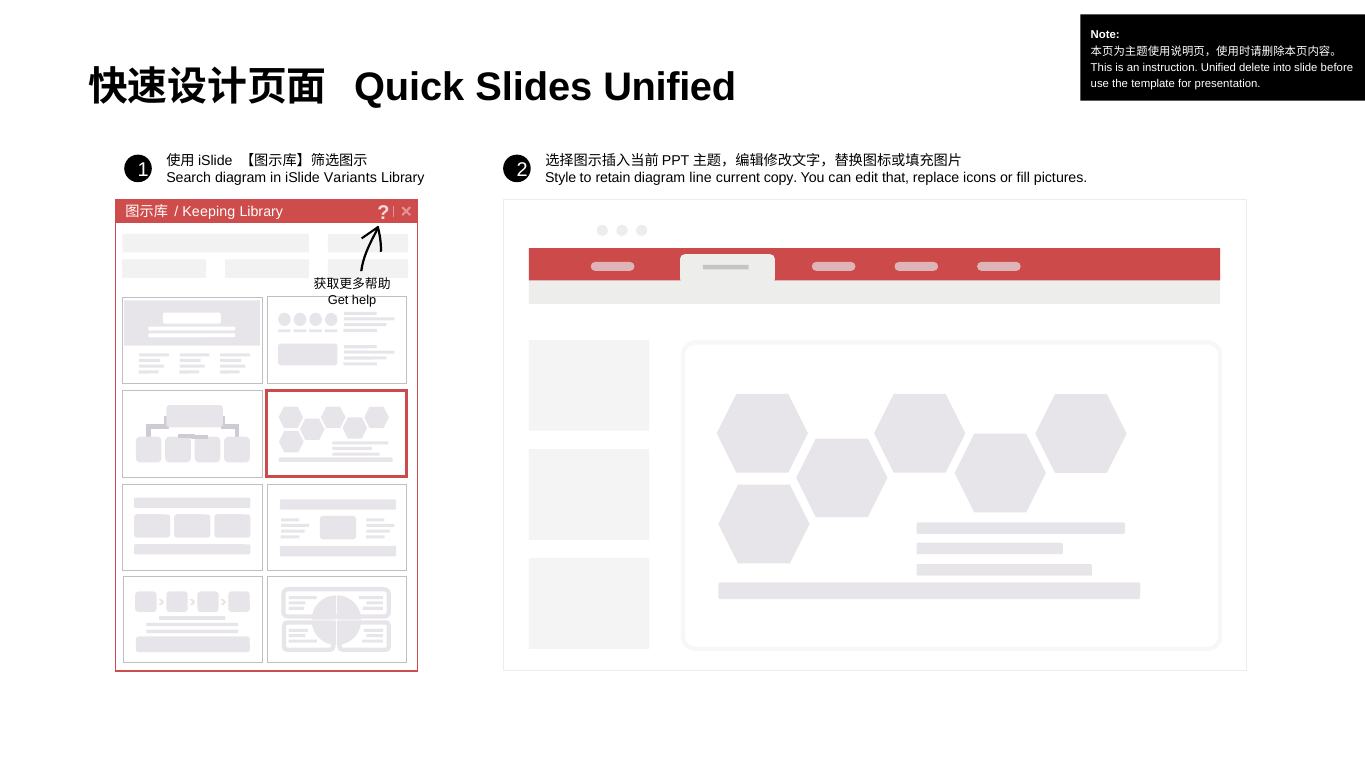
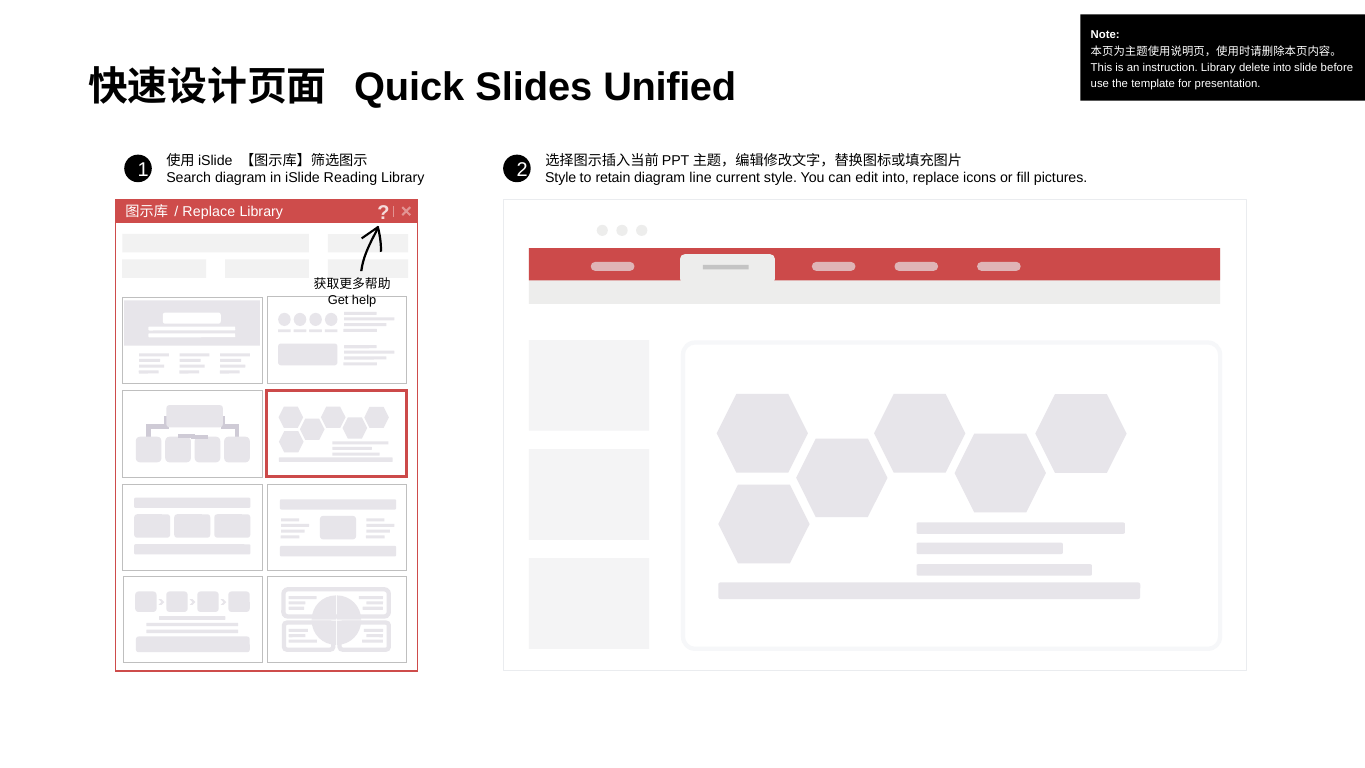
instruction Unified: Unified -> Library (1218, 68)
Variants: Variants -> Reading (350, 178)
current copy: copy -> style (781, 178)
edit that: that -> into (895, 178)
Keeping: Keeping -> Replace (209, 212)
